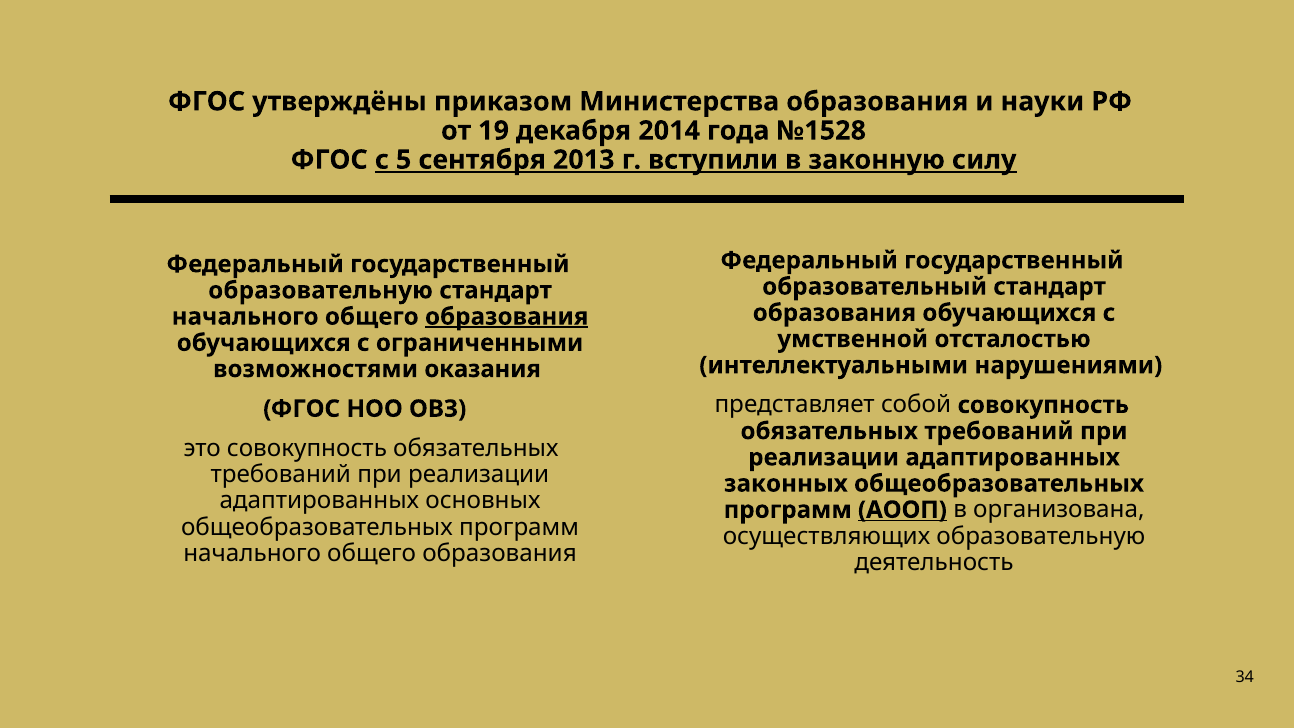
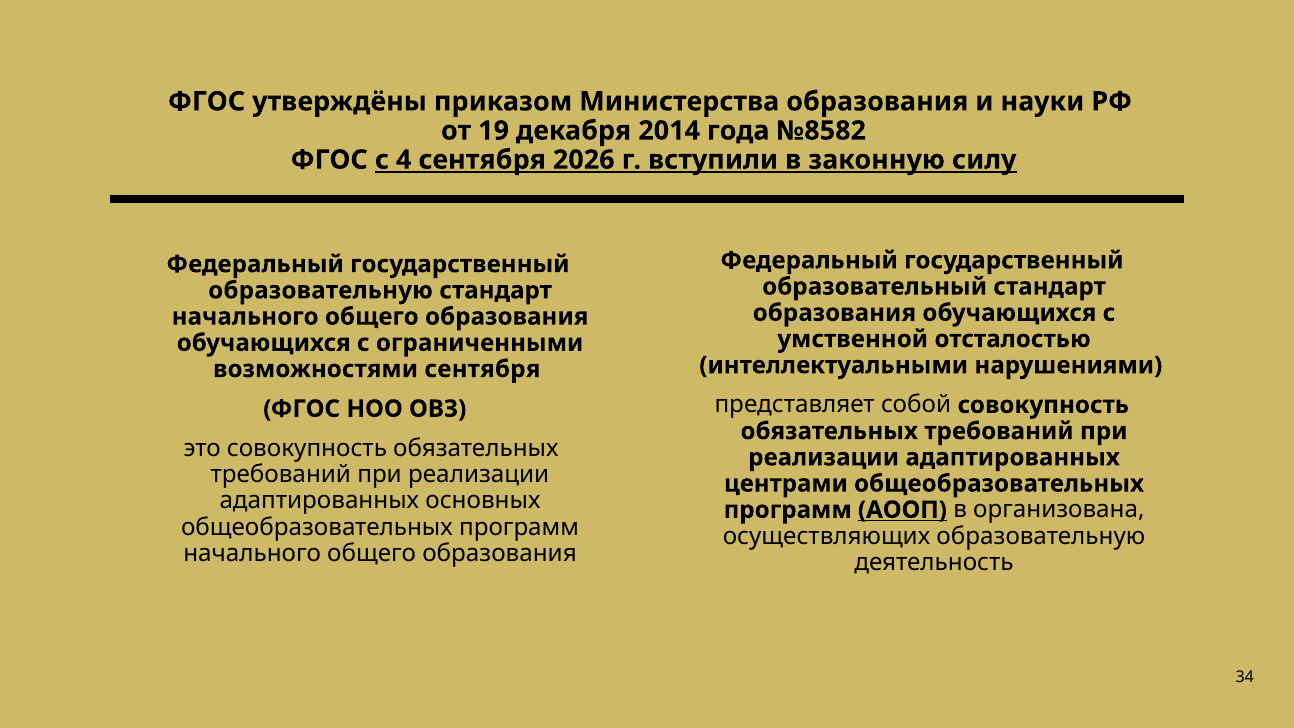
№1528: №1528 -> №8582 (821, 131)
5: 5 -> 4 (404, 160)
2013: 2013 -> 2026 (584, 160)
образования underline: present -> none (507, 317)
возможностями оказания: оказания -> сентября (482, 369)
законных: законных -> центрами (786, 484)
